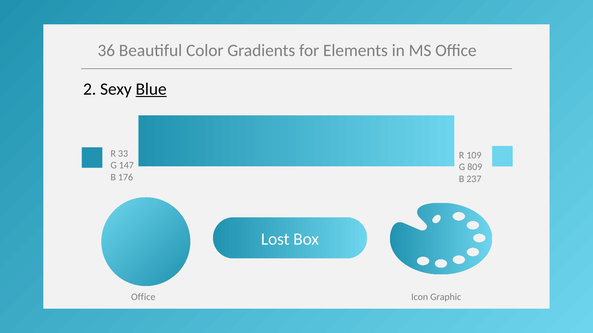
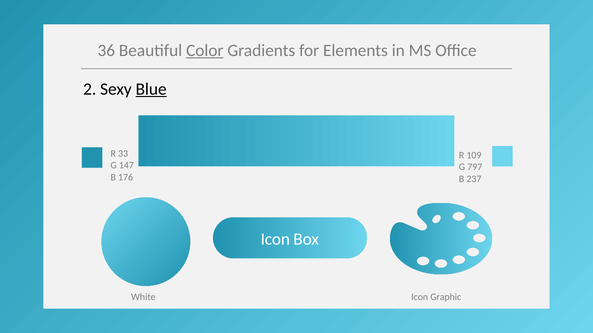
Color underline: none -> present (205, 50)
809: 809 -> 797 (475, 167)
Lost: Lost -> Icon (275, 239)
Office: Office -> White (143, 298)
